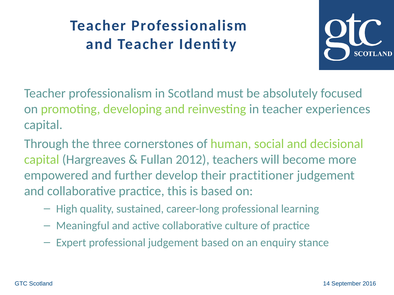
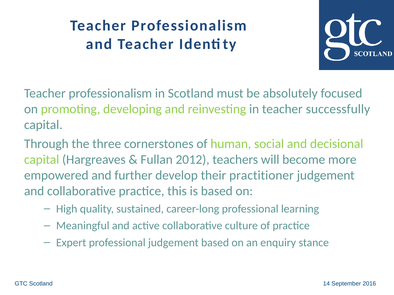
experiences: experiences -> successfully (338, 109)
